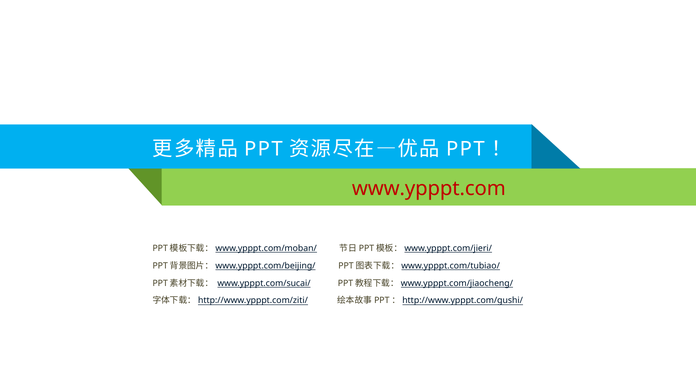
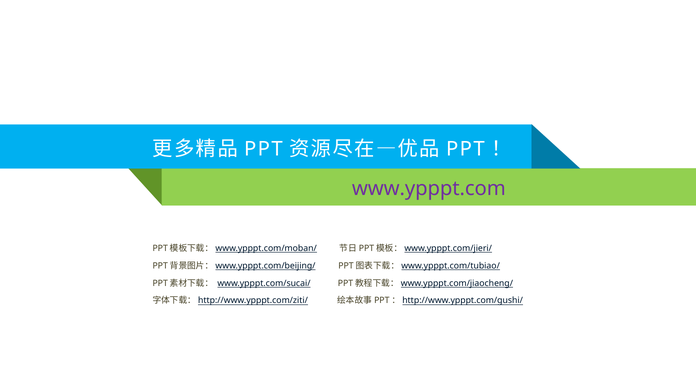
www.ypppt.com colour: red -> purple (429, 189)
